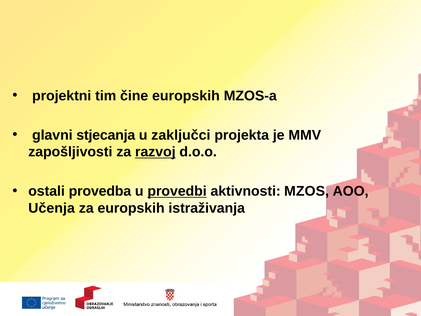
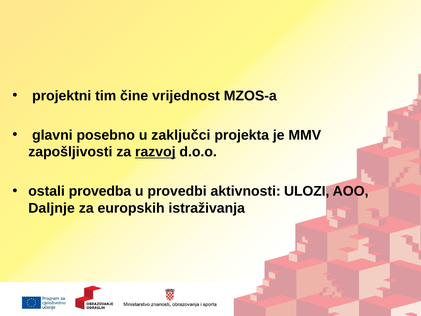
čine europskih: europskih -> vrijednost (186, 96)
stjecanja: stjecanja -> posebno (106, 135)
provedbi underline: present -> none (177, 191)
MZOS: MZOS -> ULOZI (307, 191)
Učenja: Učenja -> Daljnje (52, 208)
